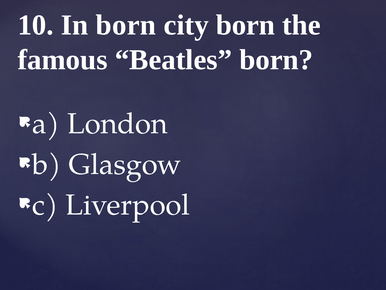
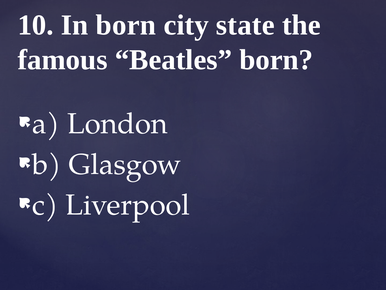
city born: born -> state (245, 25)
